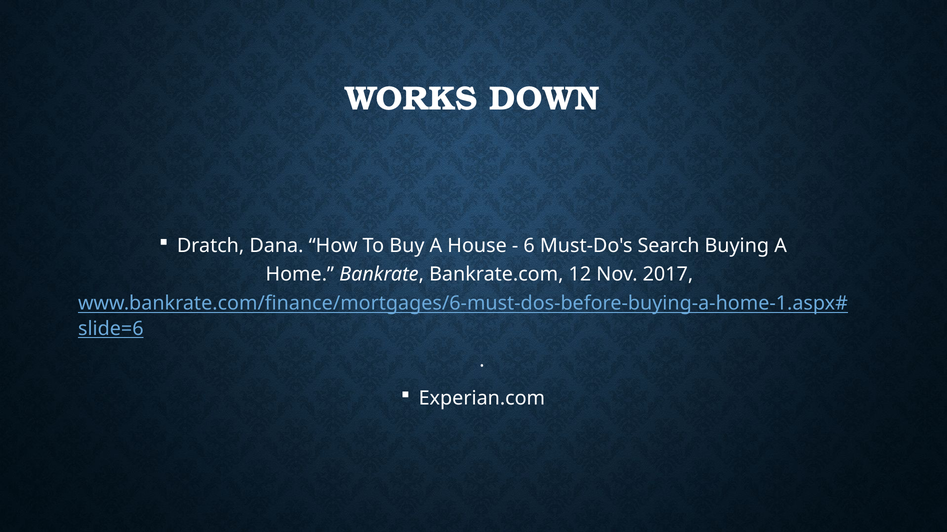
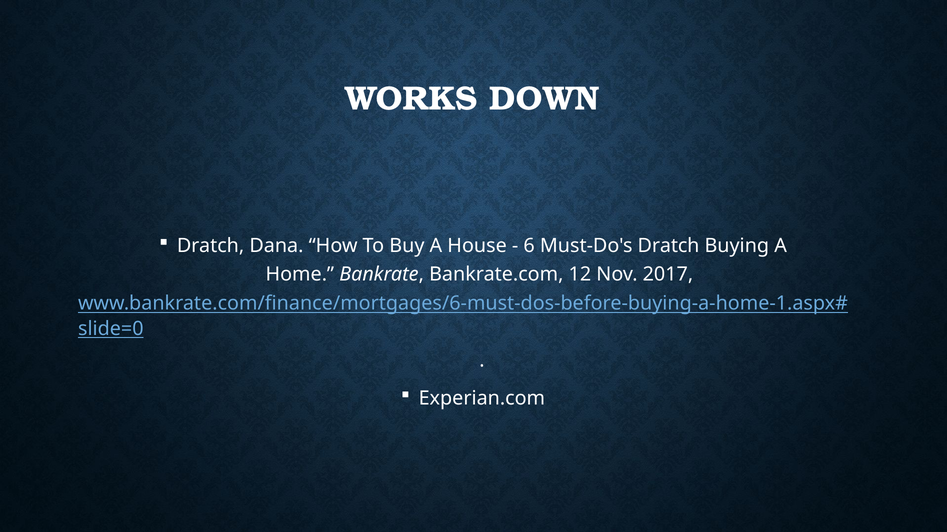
Must-Do's Search: Search -> Dratch (669, 246)
slide=6: slide=6 -> slide=0 (111, 329)
